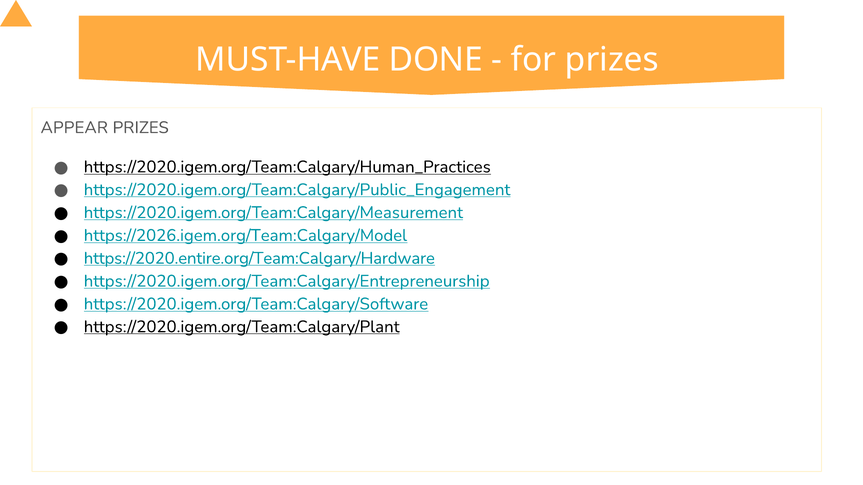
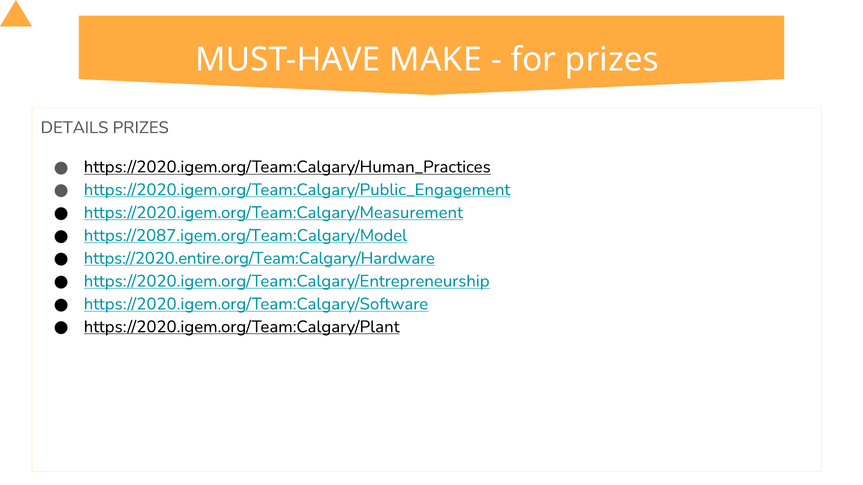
DONE: DONE -> MAKE (436, 60)
APPEAR: APPEAR -> DETAILS (74, 128)
https://2026.igem.org/Team:Calgary/Model: https://2026.igem.org/Team:Calgary/Model -> https://2087.igem.org/Team:Calgary/Model (245, 236)
